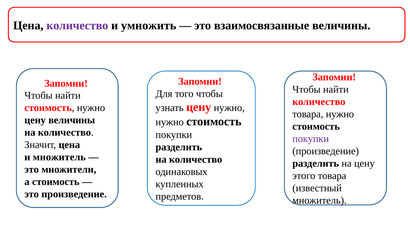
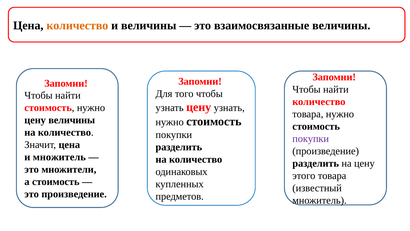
количество colour: purple -> orange (77, 25)
и умножить: умножить -> величины (149, 25)
цену нужно: нужно -> узнать (229, 108)
